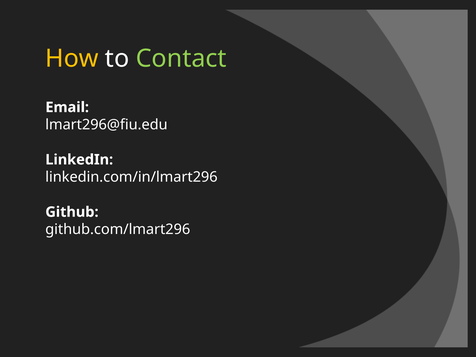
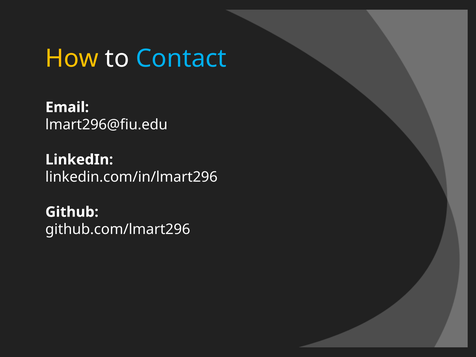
Contact colour: light green -> light blue (181, 58)
